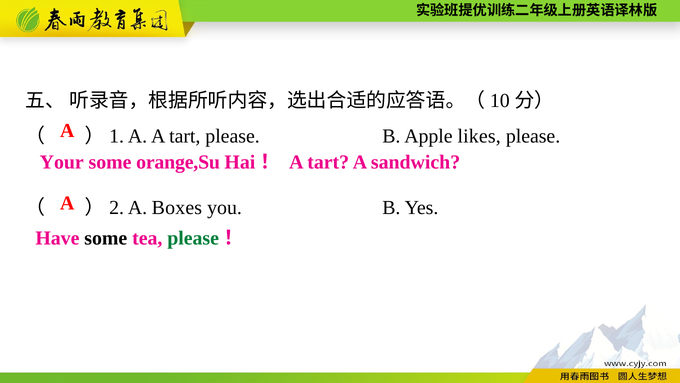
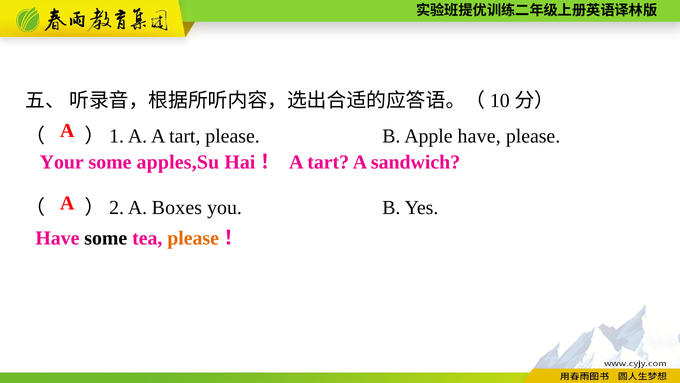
Apple likes: likes -> have (479, 136)
orange,Su: orange,Su -> apples,Su (178, 162)
please colour: green -> orange (193, 238)
